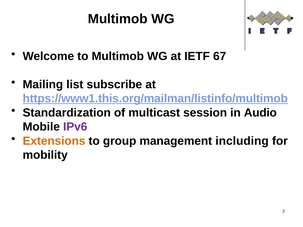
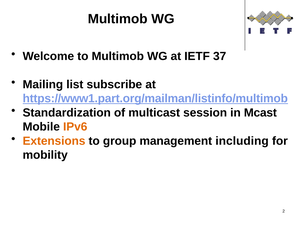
67: 67 -> 37 (220, 56)
https://www1.this.org/mailman/listinfo/multimob: https://www1.this.org/mailman/listinfo/multimob -> https://www1.part.org/mailman/listinfo/multimob (155, 99)
Audio: Audio -> Mcast (260, 113)
IPv6 colour: purple -> orange (75, 127)
